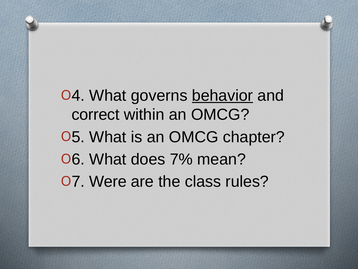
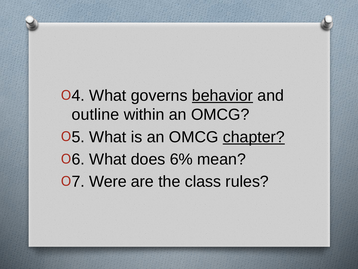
correct: correct -> outline (95, 115)
chapter underline: none -> present (254, 137)
7%: 7% -> 6% (181, 159)
